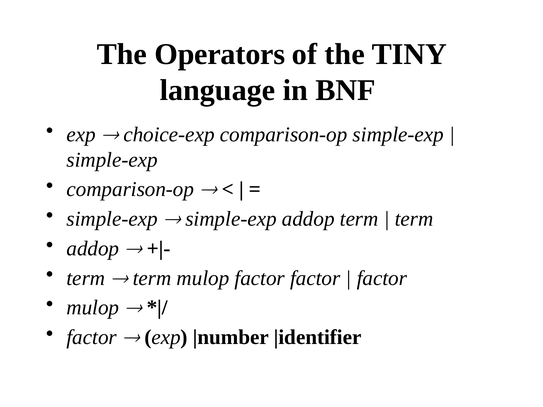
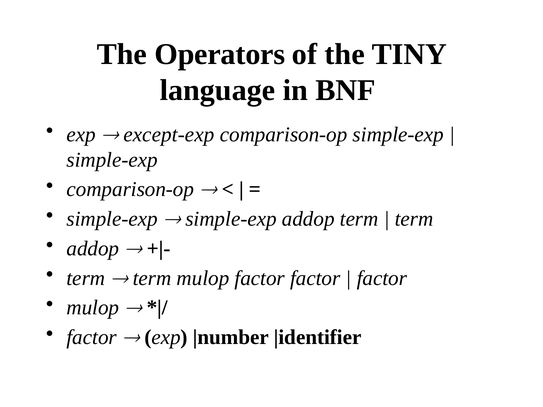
choice-exp: choice-exp -> except-exp (169, 135)
